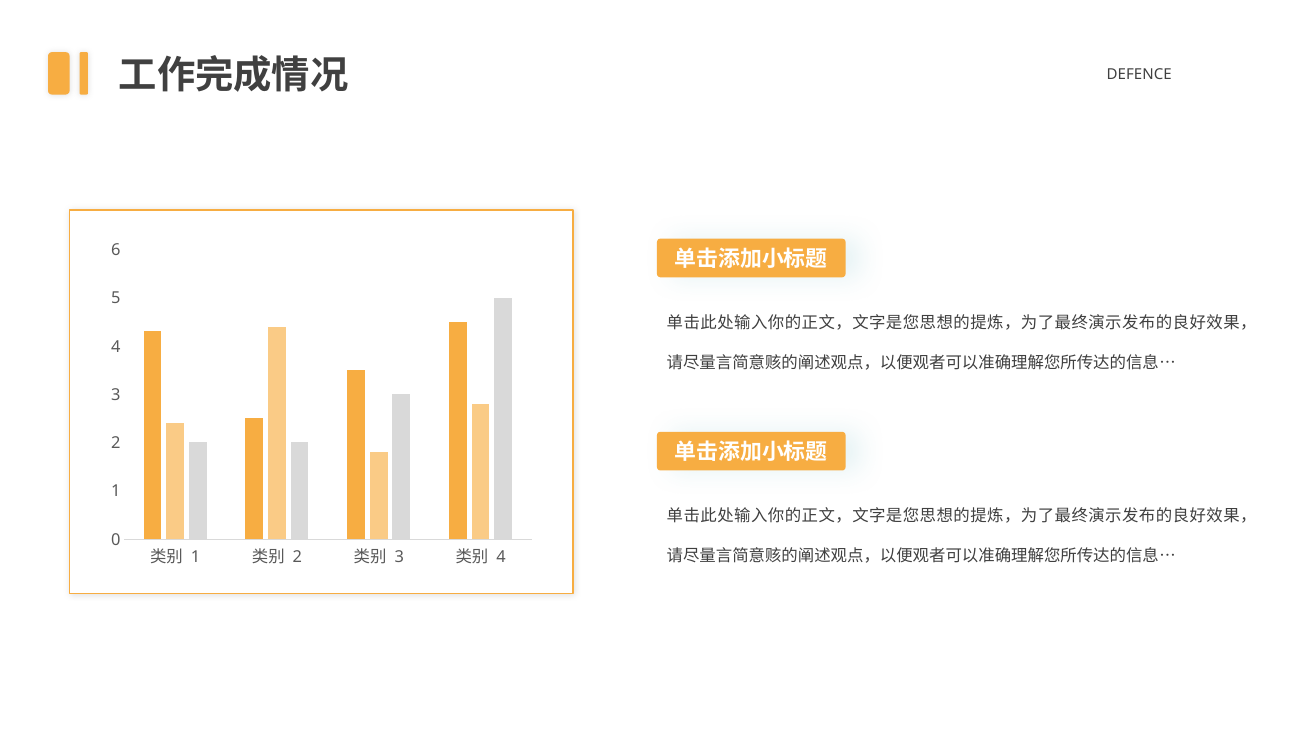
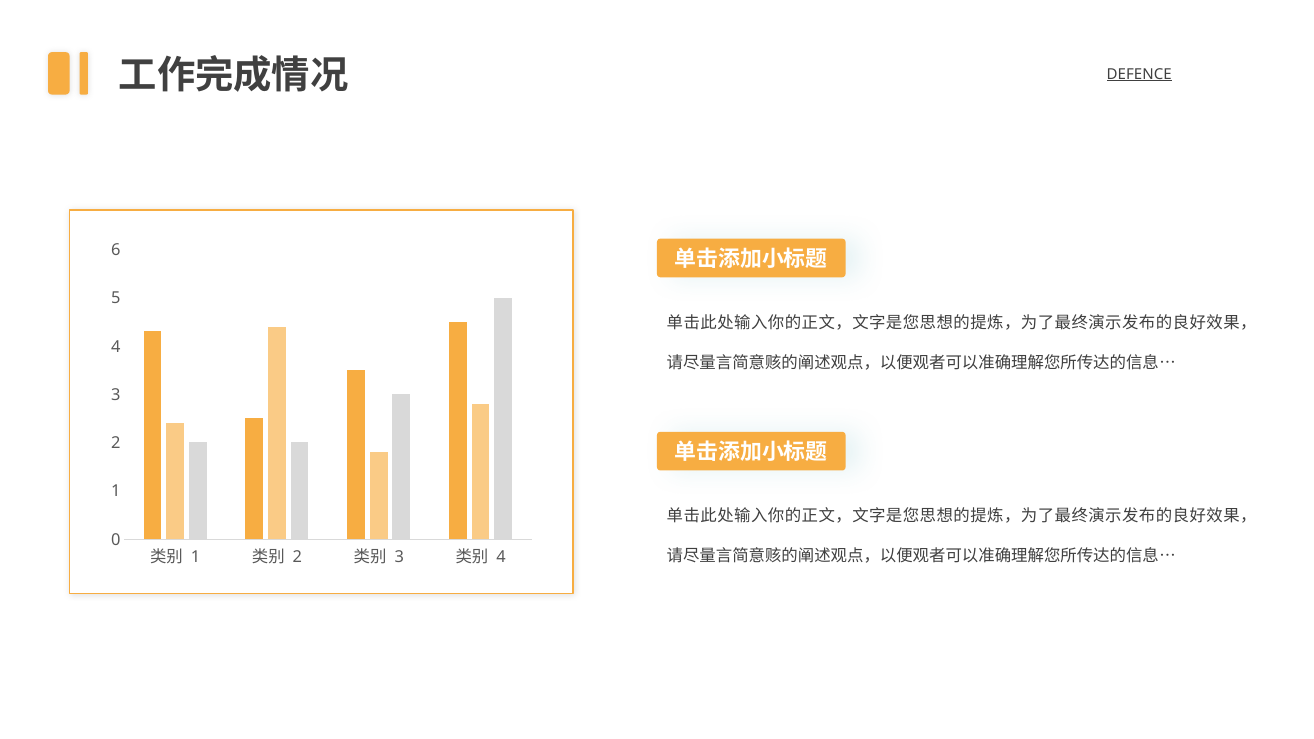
DEFENCE underline: none -> present (1139, 74)
